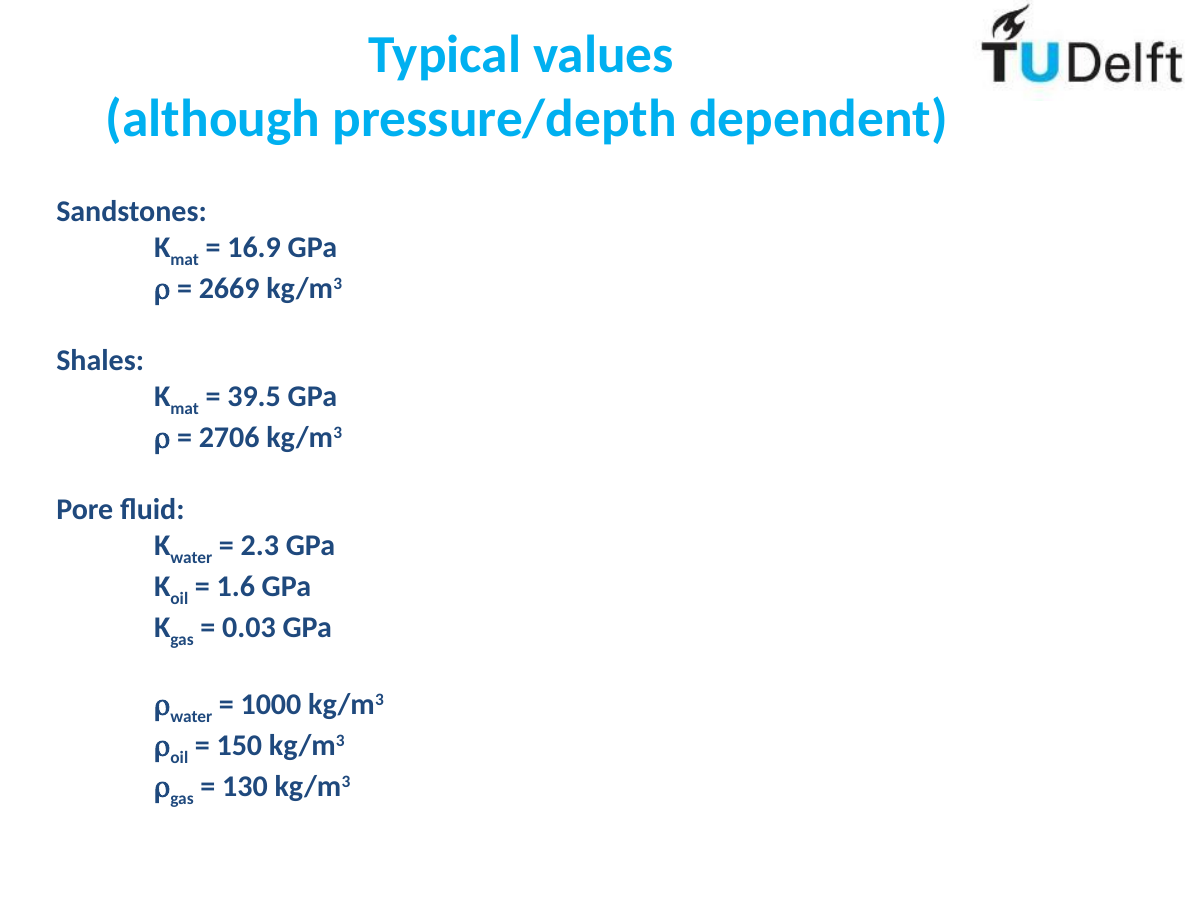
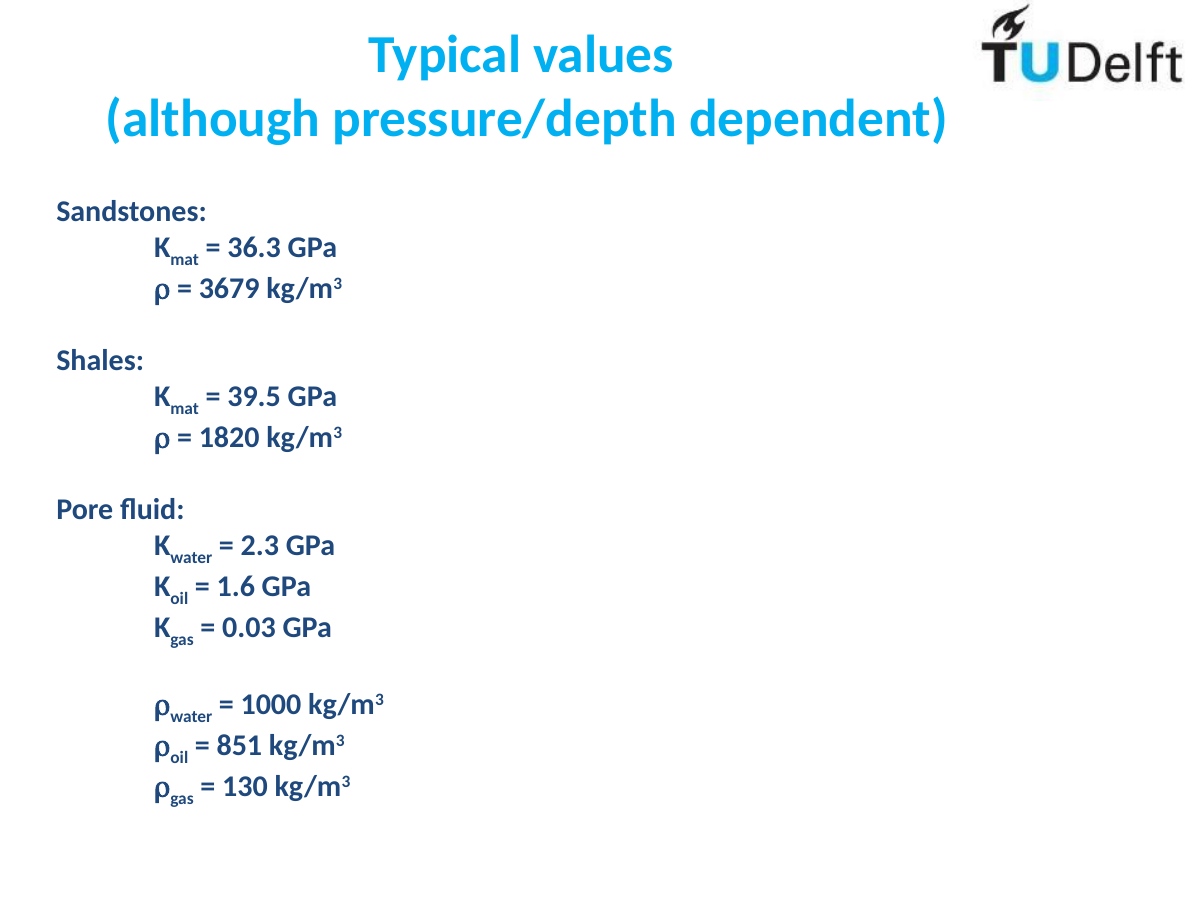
16.9: 16.9 -> 36.3 (254, 248)
2669: 2669 -> 3679 (229, 288)
2706: 2706 -> 1820 (229, 438)
150: 150 -> 851 (239, 745)
